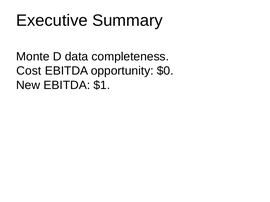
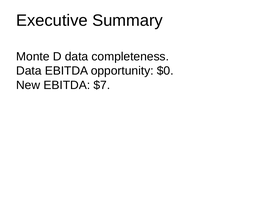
Cost: Cost -> Data (29, 71)
$1: $1 -> $7 (102, 85)
